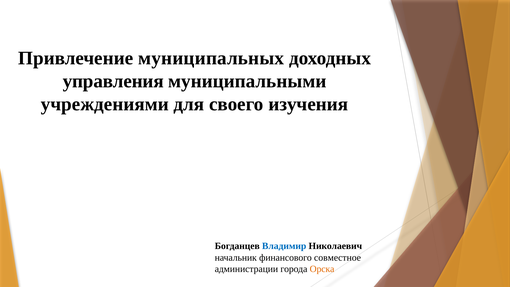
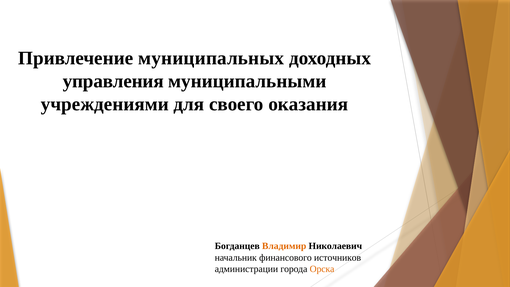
изучения: изучения -> оказания (308, 104)
Владимир colour: blue -> orange (284, 246)
совместное: совместное -> источников (338, 258)
